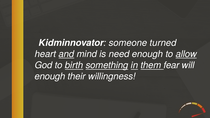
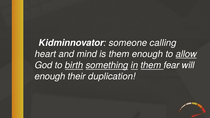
turned: turned -> calling (163, 43)
and underline: present -> none (66, 54)
is need: need -> them (119, 54)
willingness: willingness -> duplication (112, 76)
